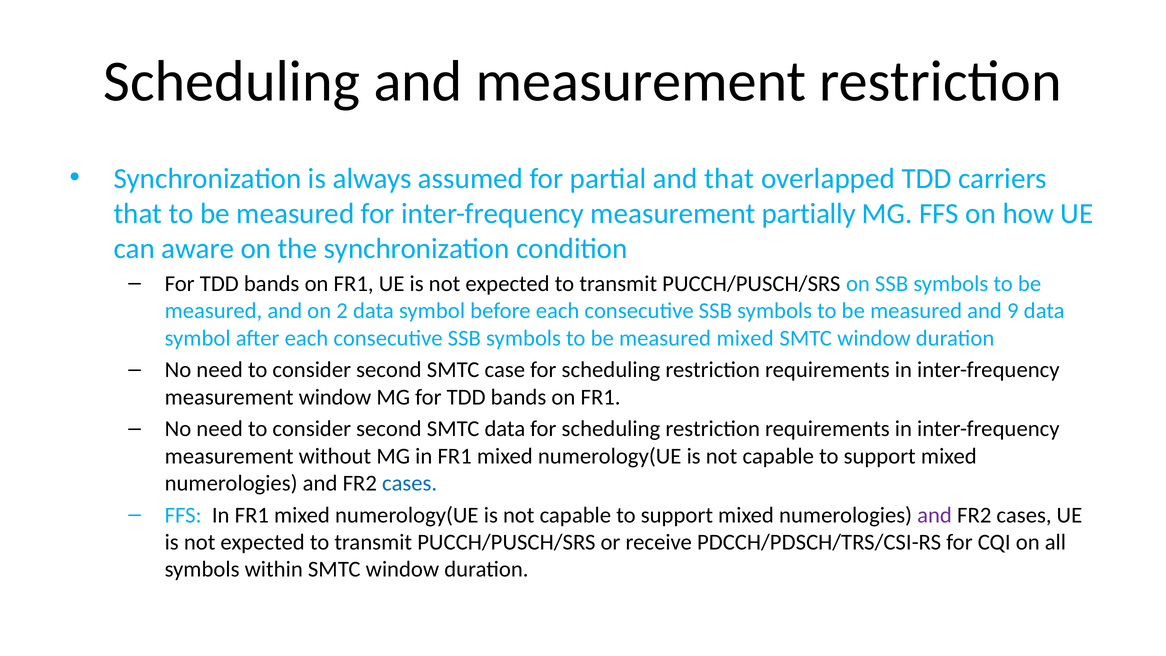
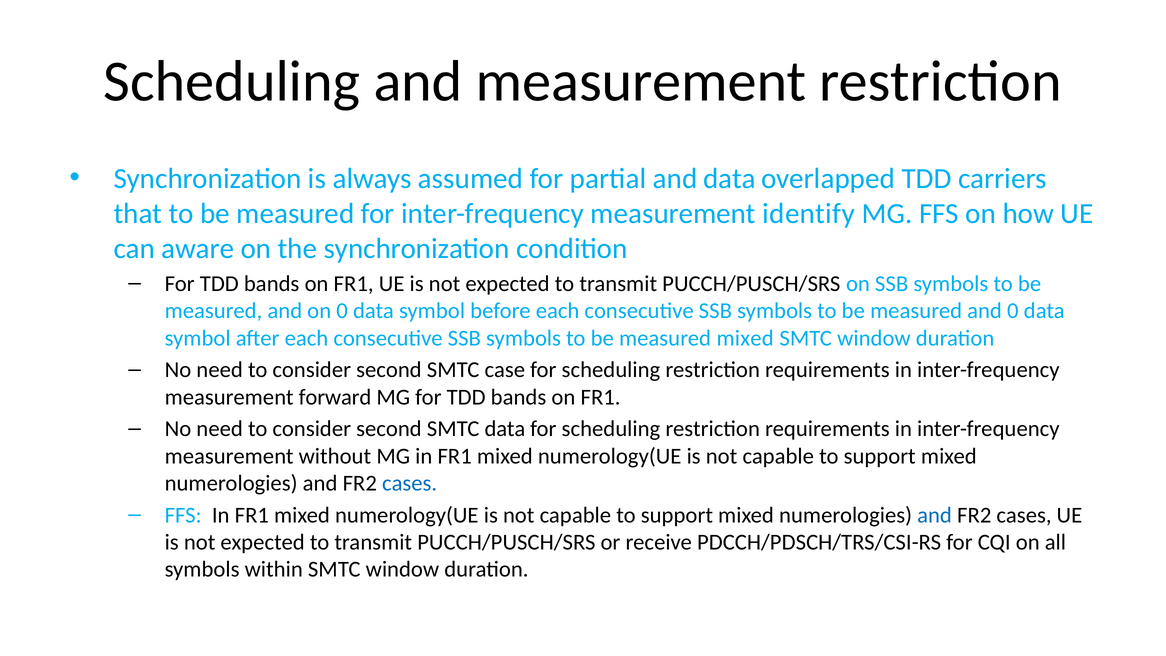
and that: that -> data (729, 178)
partially: partially -> identify (809, 213)
on 2: 2 -> 0 (342, 311)
and 9: 9 -> 0 (1013, 311)
measurement window: window -> forward (335, 397)
and colour: purple -> blue (935, 515)
